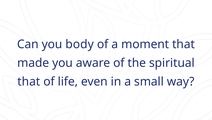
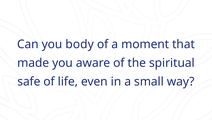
that: that -> safe (29, 81)
